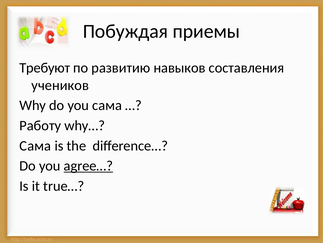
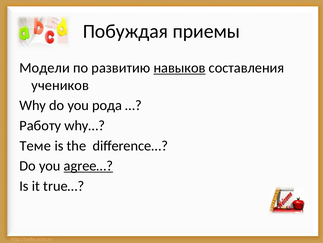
Требуют: Требуют -> Модели (45, 68)
навыков underline: none -> present (179, 68)
you сама: сама -> рода (107, 105)
Сама: Сама -> Теме (35, 145)
